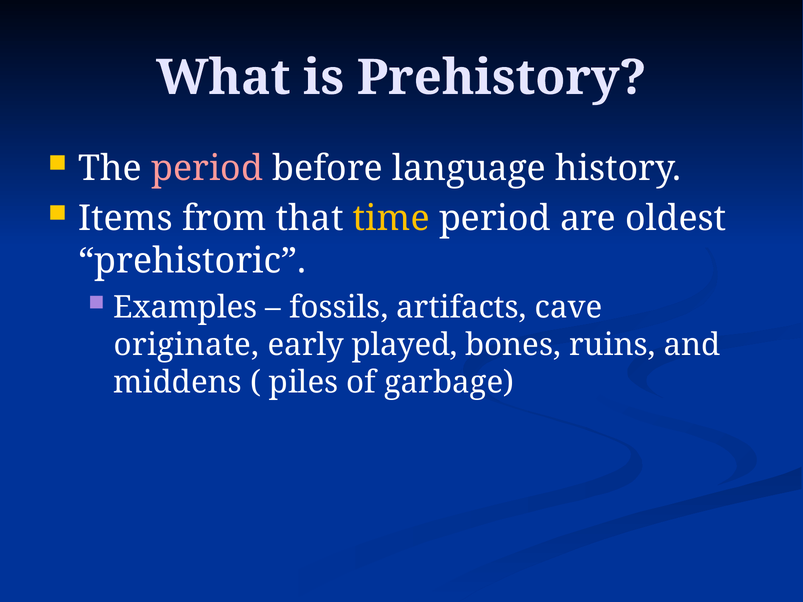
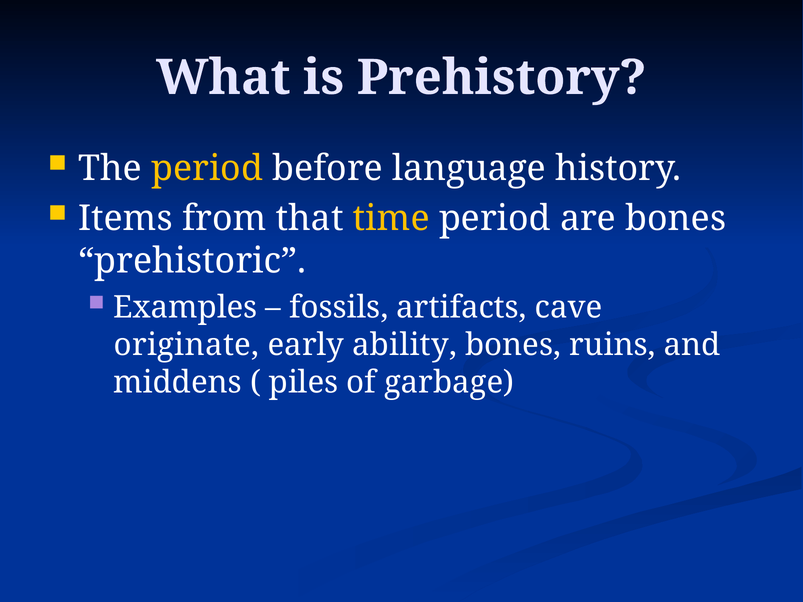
period colour: pink -> yellow (207, 168)
are oldest: oldest -> bones (676, 218)
played: played -> ability (405, 345)
